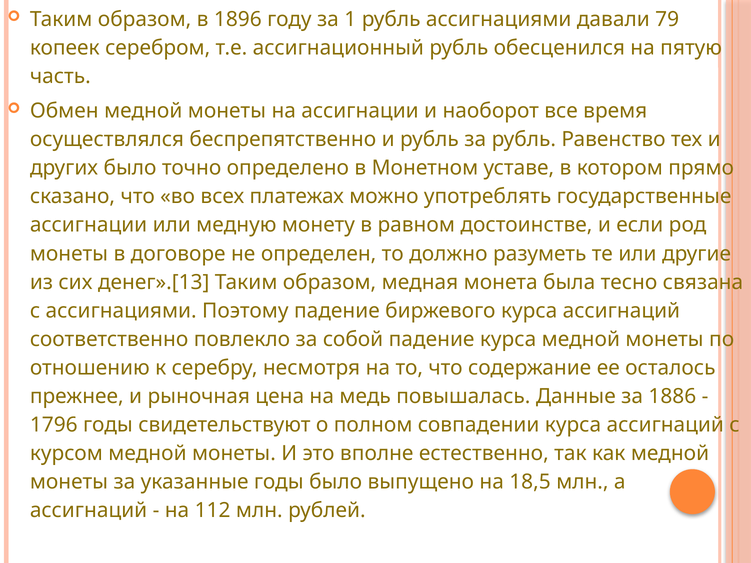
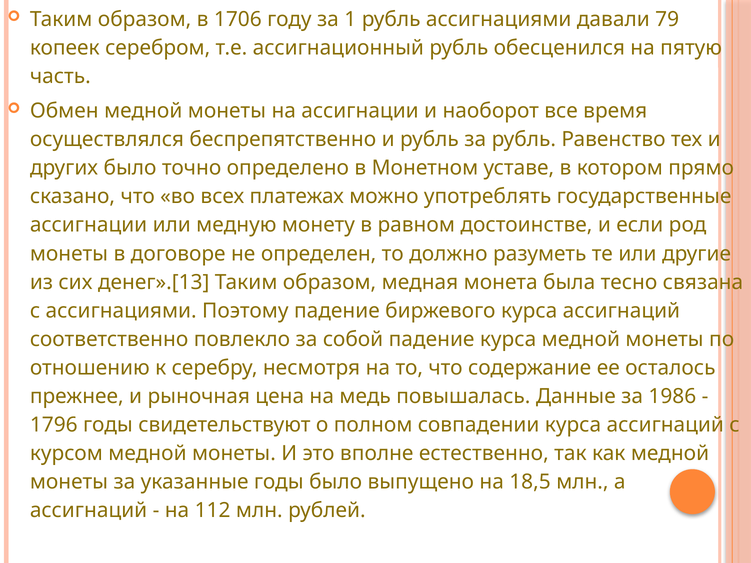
1896: 1896 -> 1706 (238, 19)
1886: 1886 -> 1986 (672, 396)
